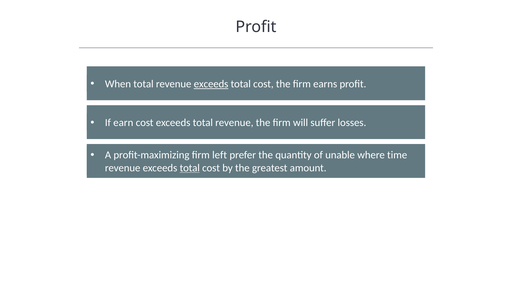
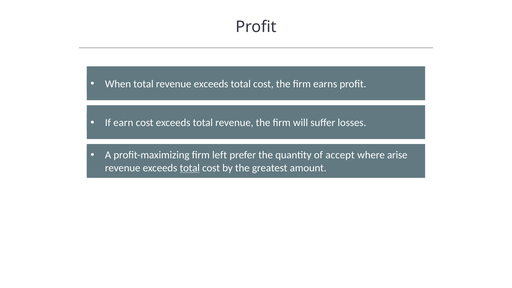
exceeds underline: present -> none (211, 84)
unable: unable -> accept (340, 155)
time: time -> arise (397, 155)
